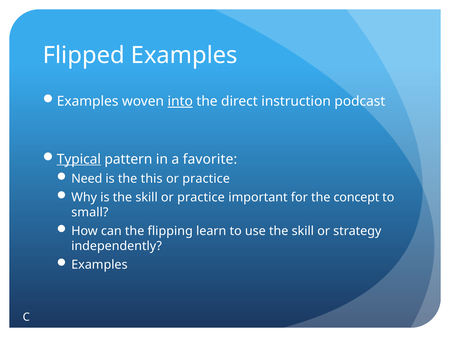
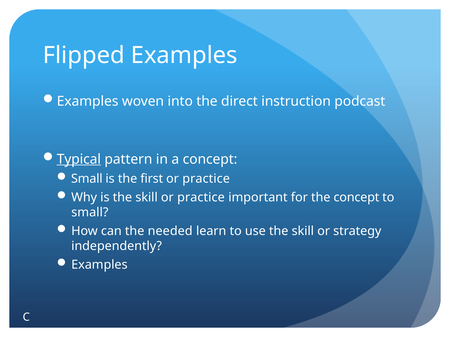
into underline: present -> none (180, 101)
a favorite: favorite -> concept (210, 159)
Need: Need -> Small (87, 179)
this: this -> first (152, 179)
flipping: flipping -> needed (170, 231)
